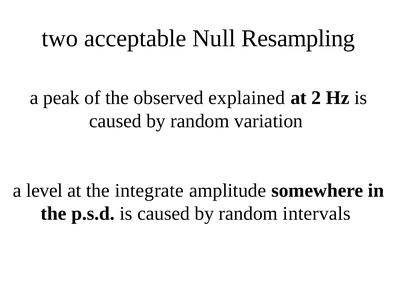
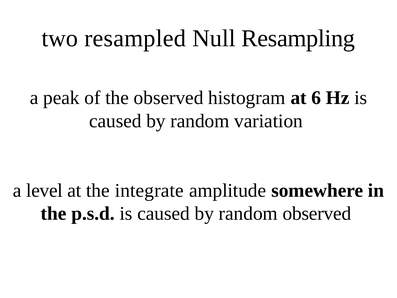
acceptable: acceptable -> resampled (135, 38)
explained: explained -> histogram (247, 98)
2: 2 -> 6 (316, 98)
random intervals: intervals -> observed (317, 213)
